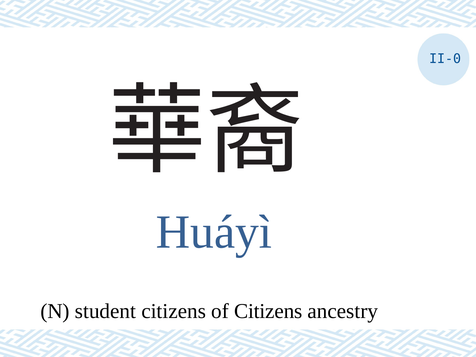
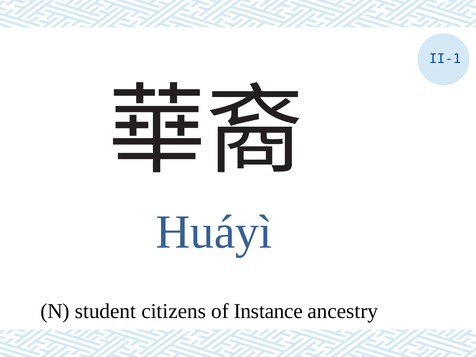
II-0: II-0 -> II-1 (445, 59)
of Citizens: Citizens -> Instance (268, 311)
